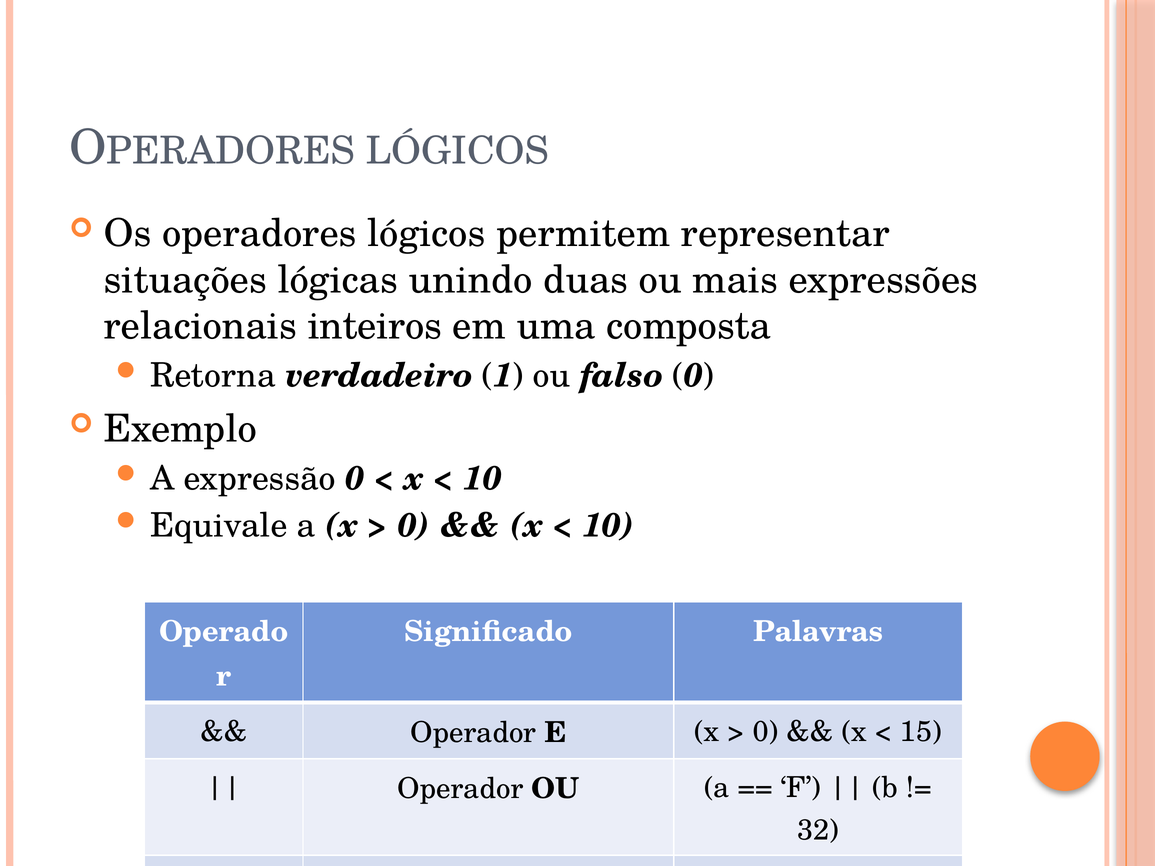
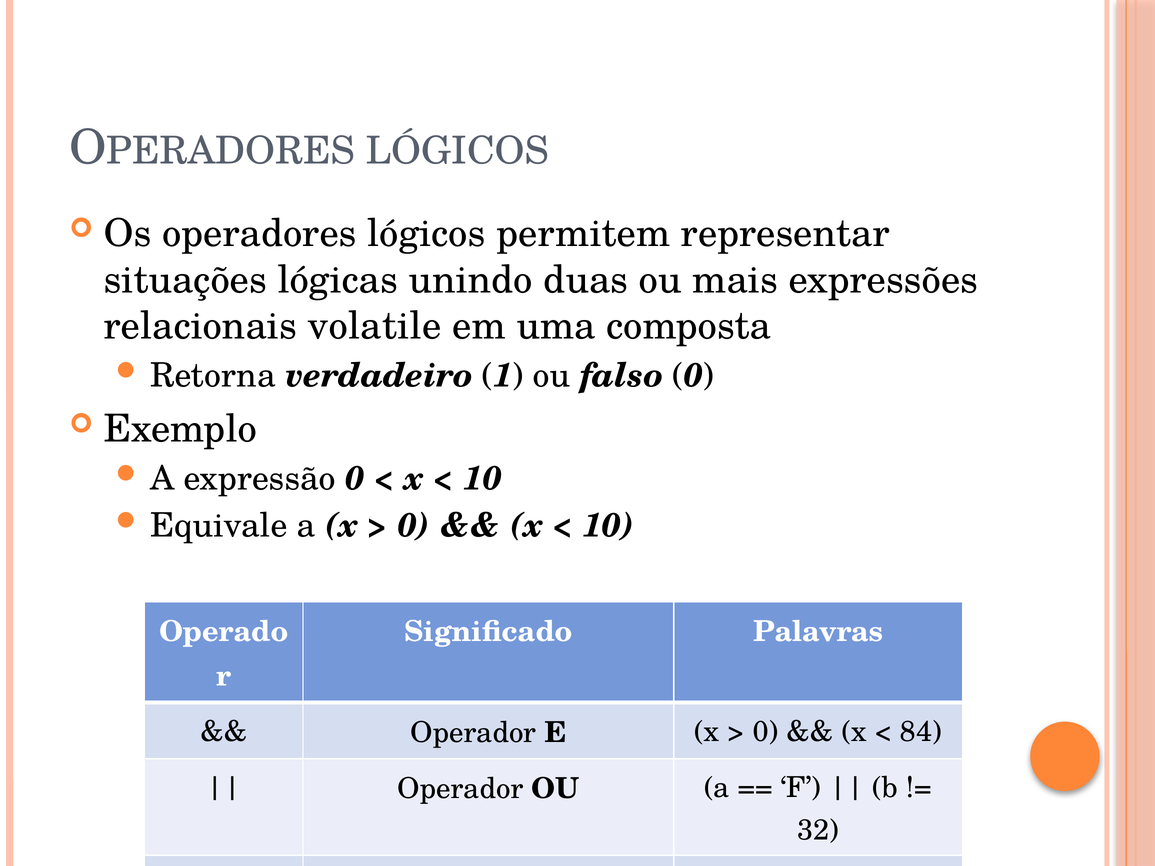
inteiros: inteiros -> volatile (375, 326)
15: 15 -> 84 (921, 732)
